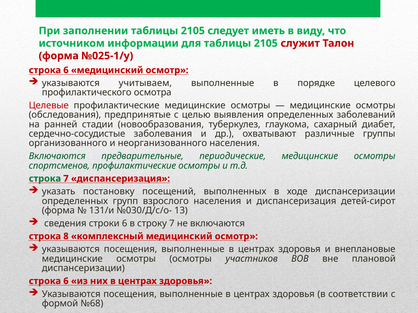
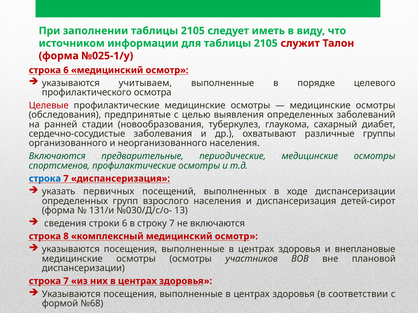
строка colour: green -> blue (45, 179)
постановку: постановку -> первичных (109, 192)
6: 6 -> 7 (66, 281)
